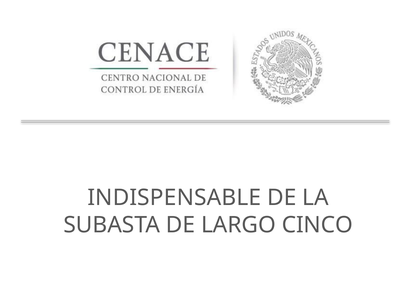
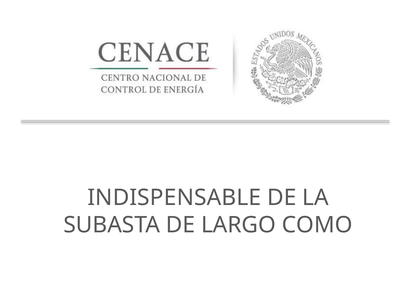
CINCO: CINCO -> COMO (317, 225)
